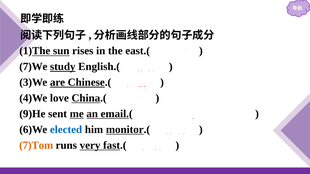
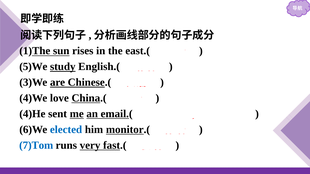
7)We: 7)We -> 5)We (33, 67)
9)He: 9)He -> 4)He (32, 114)
7)Tom colour: orange -> blue (36, 145)
